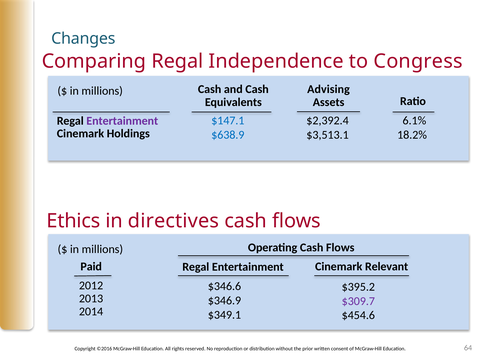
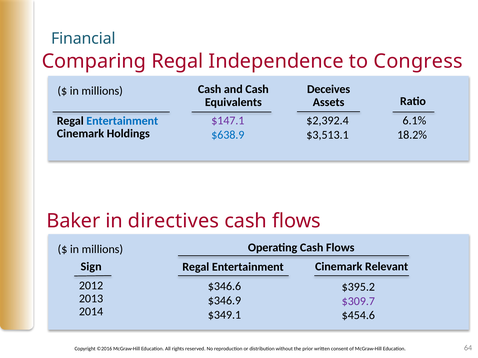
Changes: Changes -> Financial (83, 39)
Advising: Advising -> Deceives (329, 89)
$147.1 colour: blue -> purple (228, 121)
Entertainment colour: purple -> blue (122, 121)
Ethics: Ethics -> Baker (73, 221)
Paid: Paid -> Sign (91, 267)
